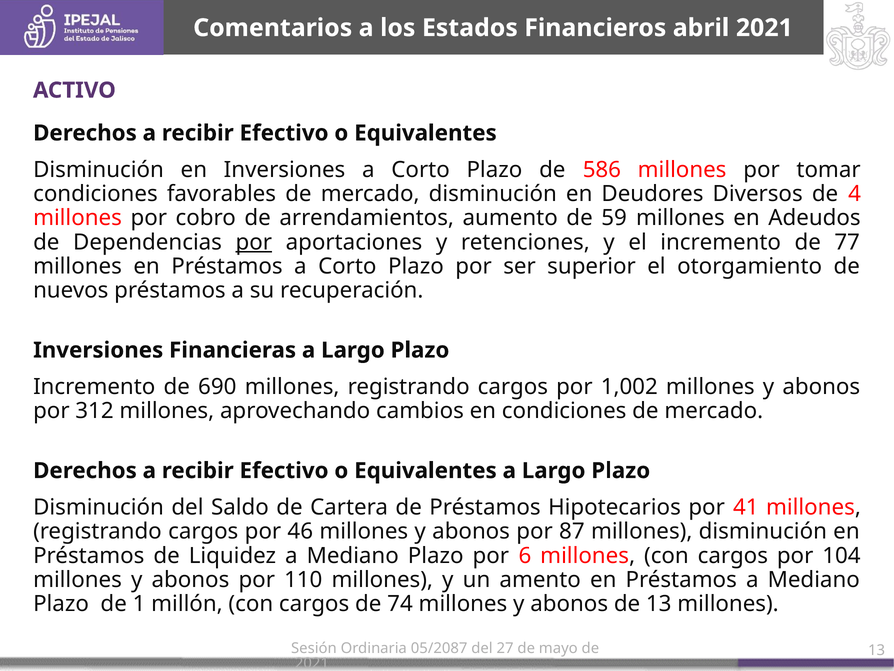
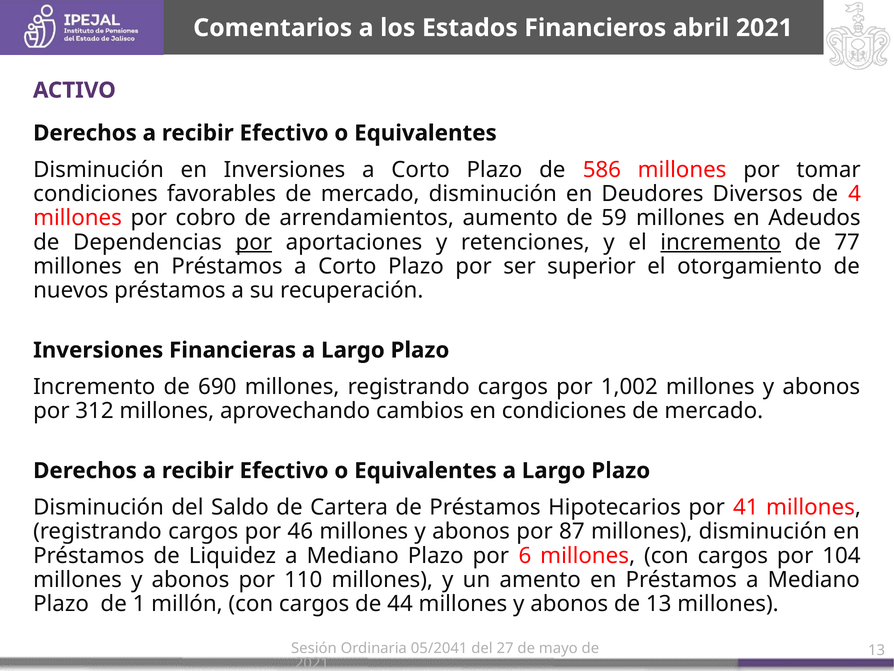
incremento underline: none -> present (721, 242)
74: 74 -> 44 (400, 604)
05/2087: 05/2087 -> 05/2041 (439, 648)
